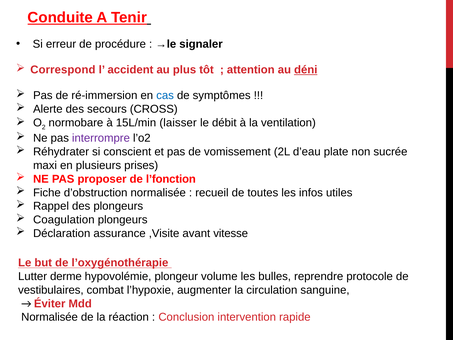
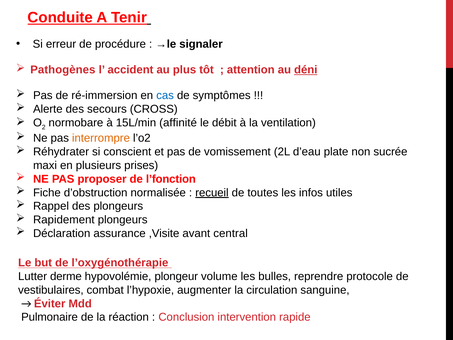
Correspond: Correspond -> Pathogènes (63, 70)
laisser: laisser -> affinité (178, 123)
interrompre colour: purple -> orange (101, 138)
recueil underline: none -> present (212, 192)
Coagulation: Coagulation -> Rapidement (64, 220)
vitesse: vitesse -> central (231, 233)
Normalisée: Normalisée -> Pulmonaire (50, 317)
